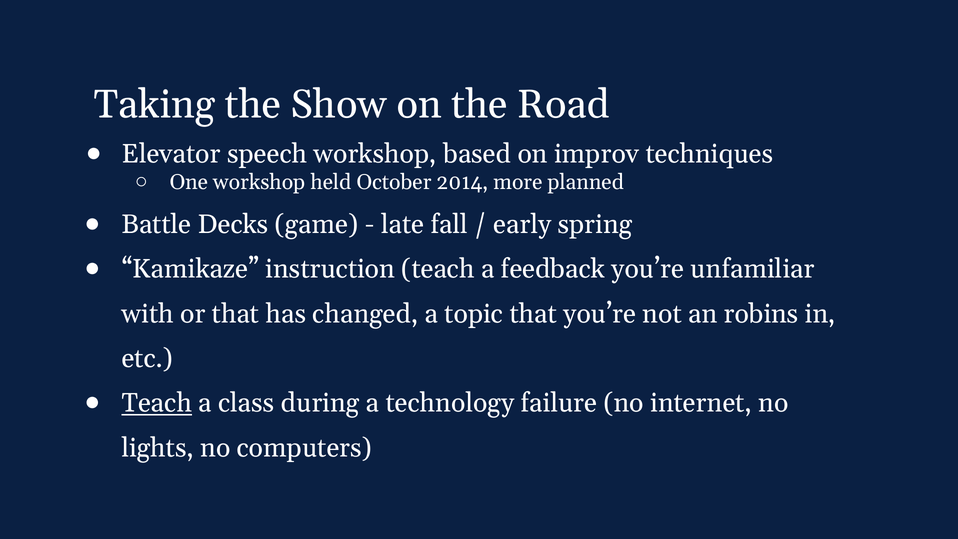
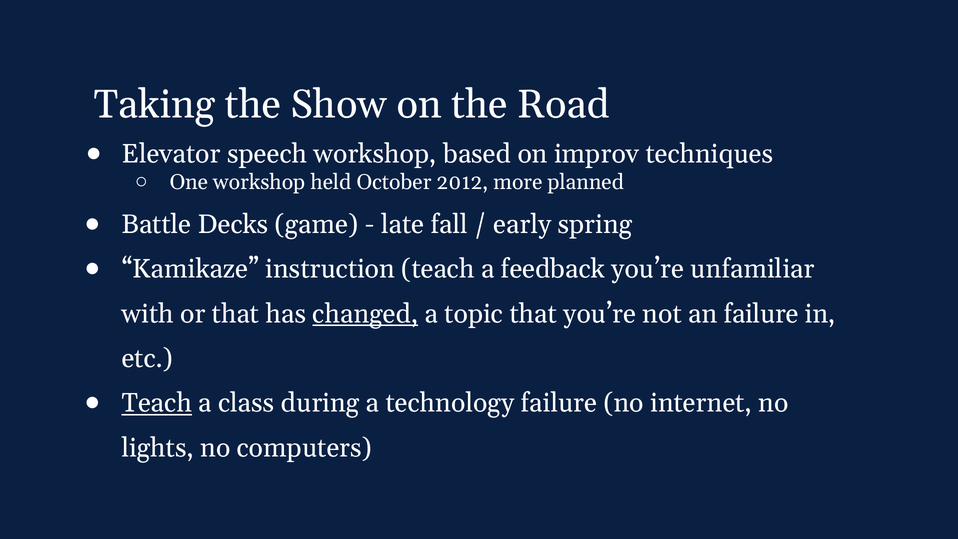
2014: 2014 -> 2012 (462, 182)
changed underline: none -> present (365, 314)
an robins: robins -> failure (761, 314)
